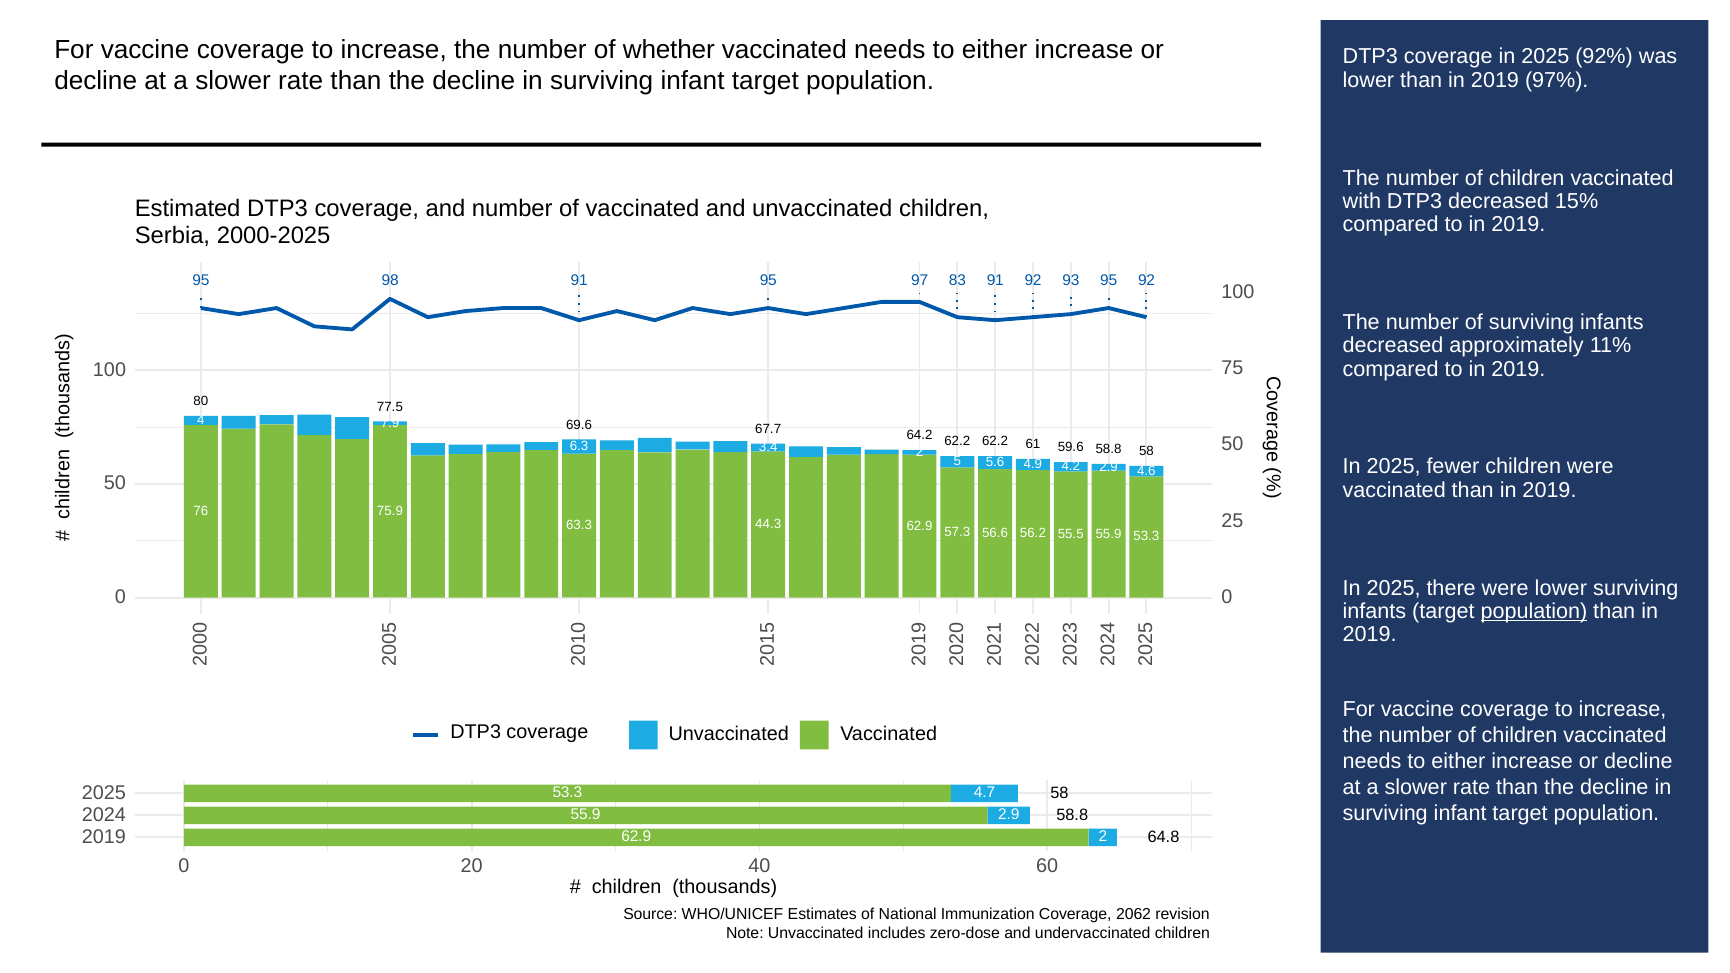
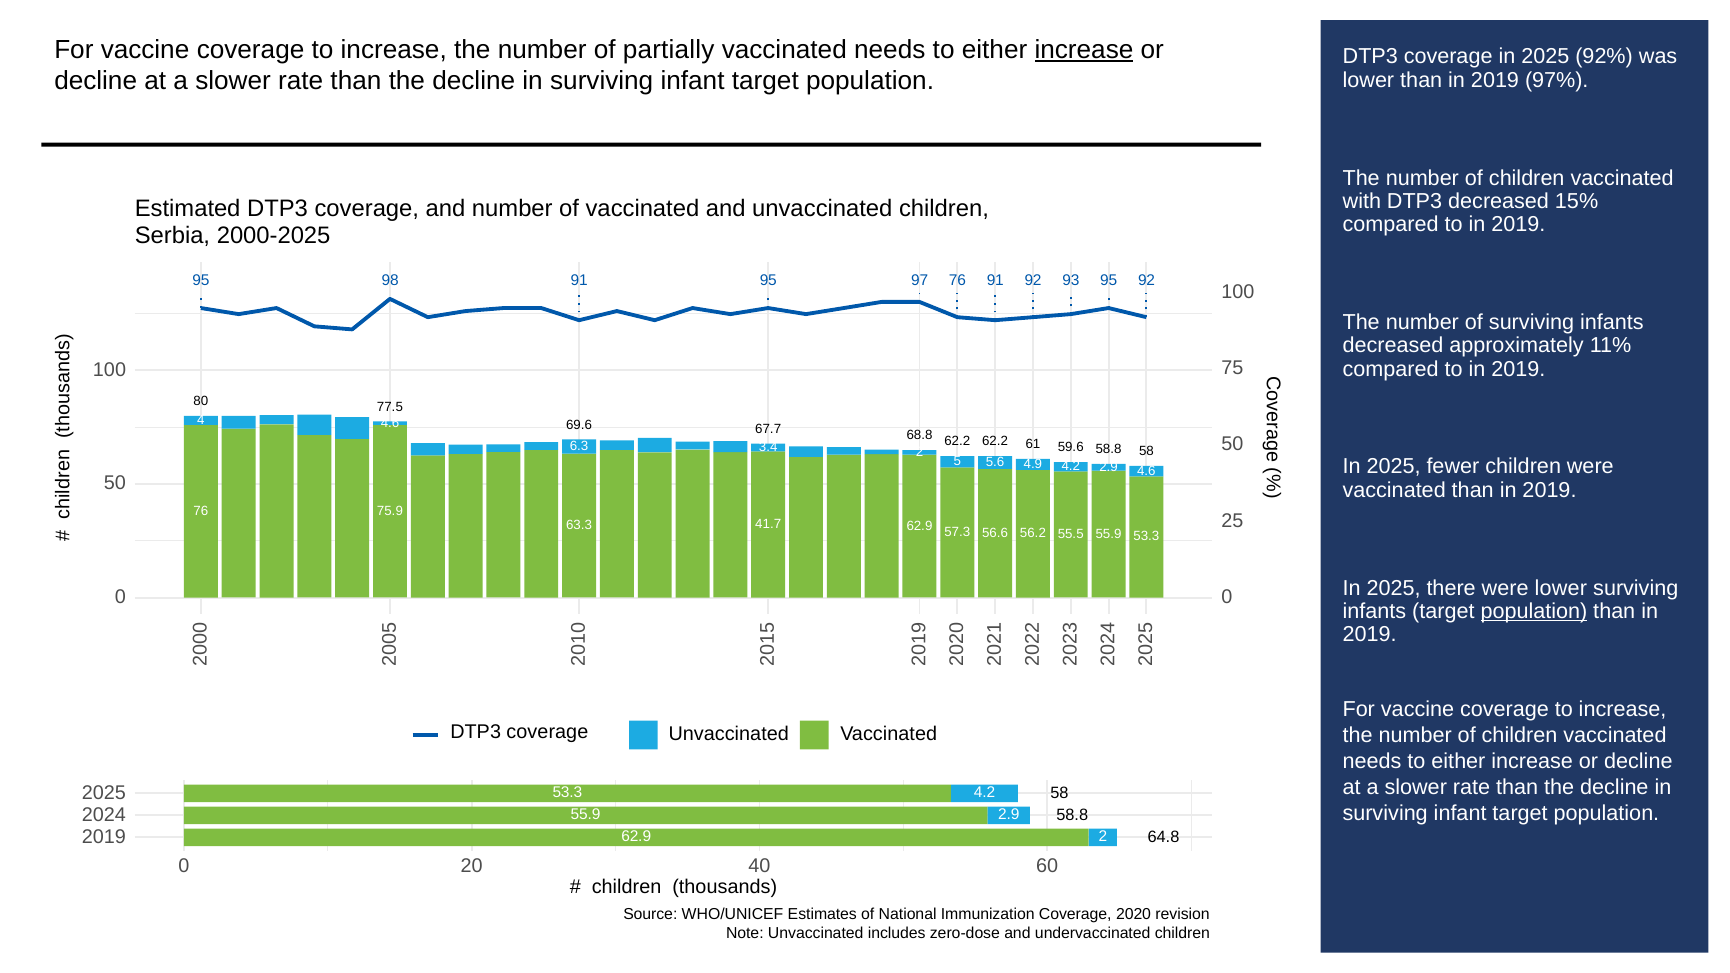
whether: whether -> partially (669, 50)
increase underline: none -> present (1084, 50)
97 83: 83 -> 76 (957, 281)
7.9: 7.9 -> 4.6 (390, 423)
64.2: 64.2 -> 68.8 (919, 435)
44.3: 44.3 -> 41.7 (768, 524)
53.3 4.7: 4.7 -> 4.2 (985, 793)
2062: 2062 -> 2020 (1134, 915)
